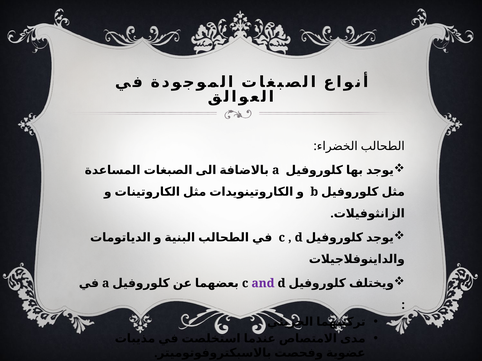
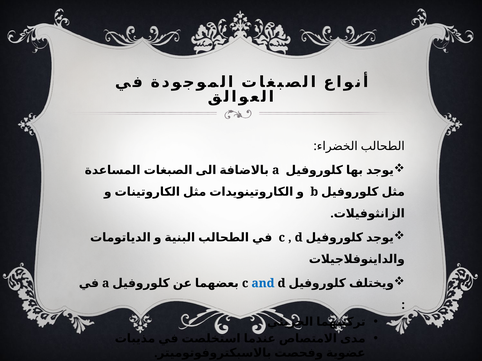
and colour: purple -> blue (263, 284)
